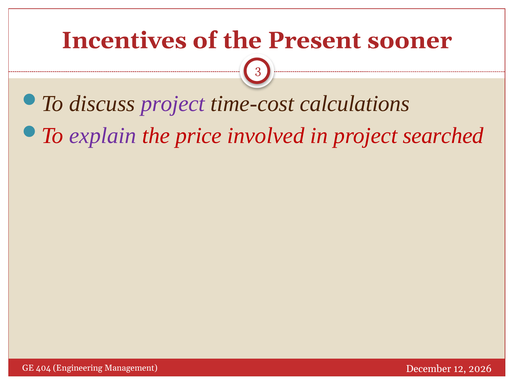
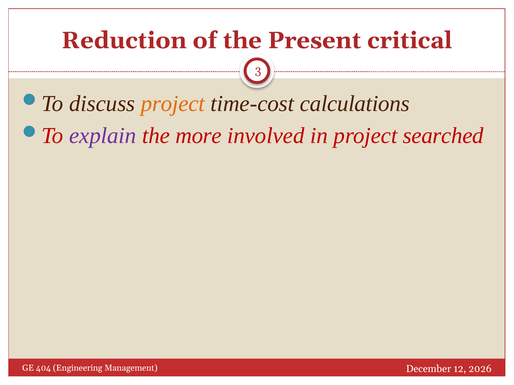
Incentives: Incentives -> Reduction (124, 40)
sooner: sooner -> critical (410, 40)
project colour: purple -> orange (173, 104)
price: price -> more (199, 136)
